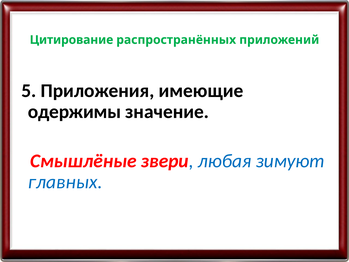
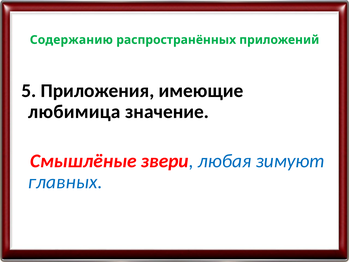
Цитирование: Цитирование -> Содержанию (71, 40)
одержимы: одержимы -> любимица (74, 112)
